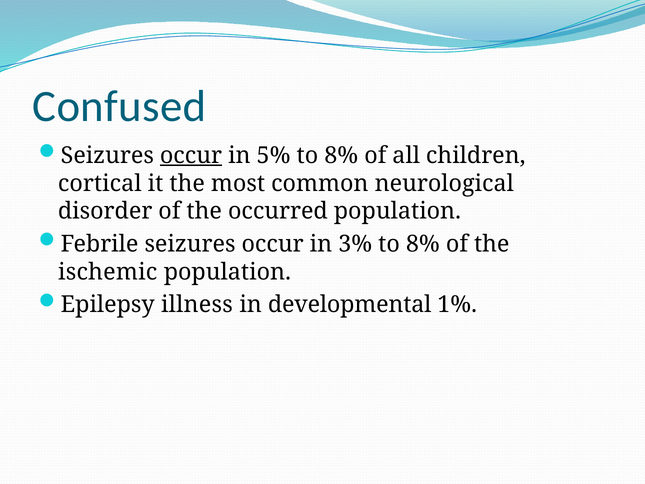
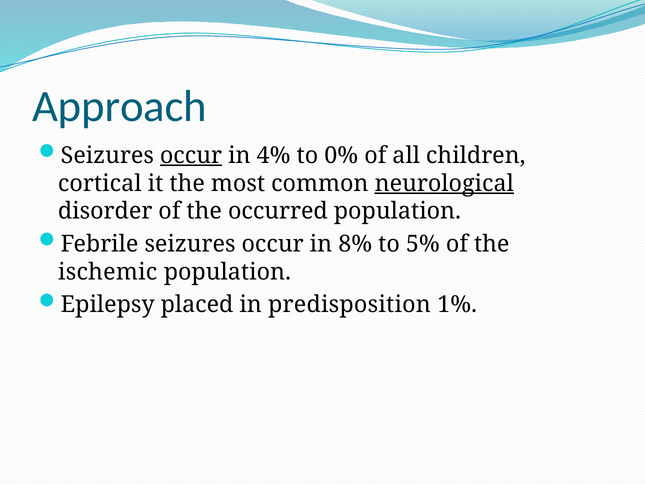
Confused: Confused -> Approach (120, 107)
5%: 5% -> 4% (274, 155)
8%: 8% -> 0% (341, 155)
neurological underline: none -> present (444, 183)
3%: 3% -> 8% (355, 244)
8%: 8% -> 5% (423, 244)
illness: illness -> placed (197, 304)
developmental: developmental -> predisposition (349, 304)
